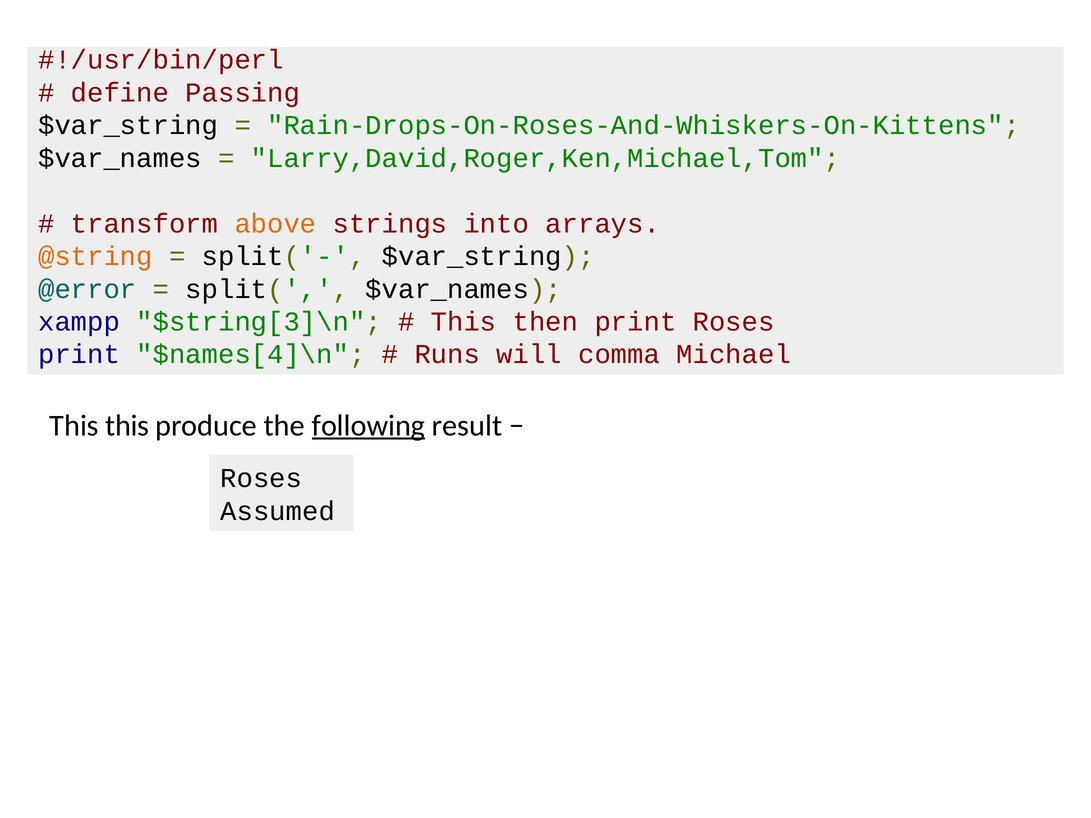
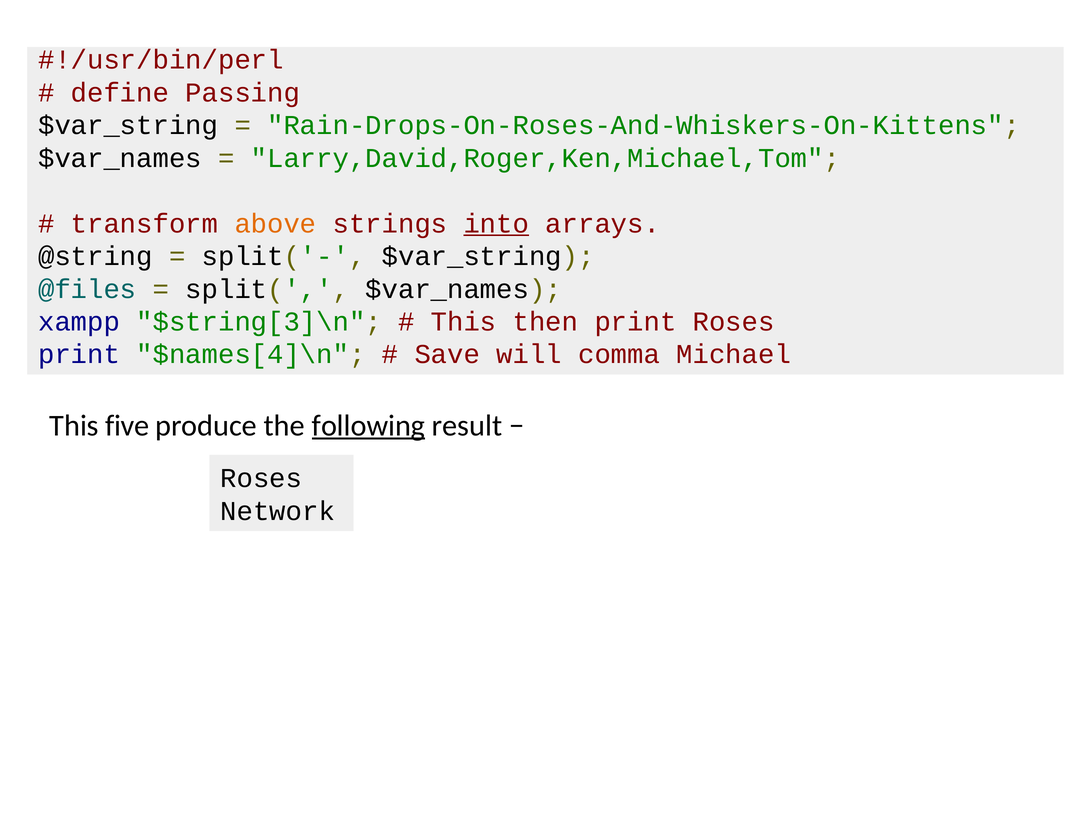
into underline: none -> present (496, 224)
@string colour: orange -> black (95, 256)
@error: @error -> @files (87, 289)
Runs: Runs -> Save (447, 355)
This this: this -> five (127, 426)
Assumed: Assumed -> Network (278, 511)
